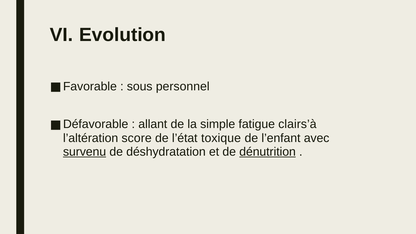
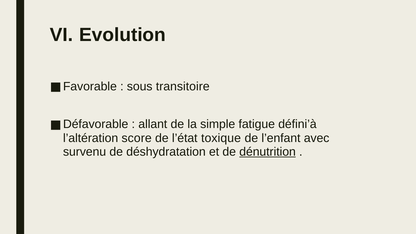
personnel: personnel -> transitoire (183, 87)
clairs’à: clairs’à -> défini’à (297, 124)
survenu underline: present -> none (85, 152)
